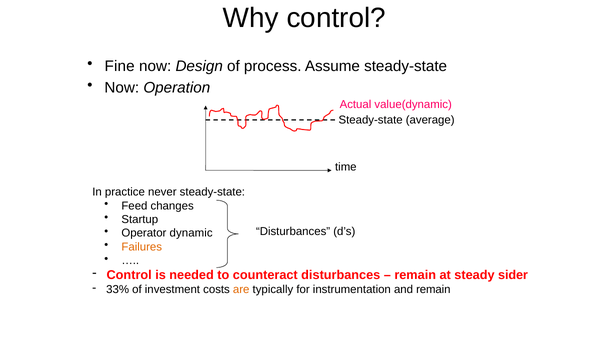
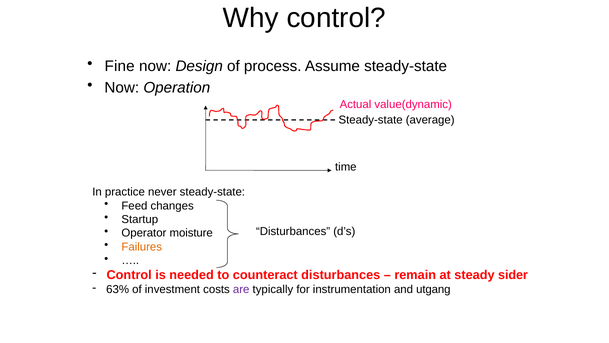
dynamic: dynamic -> moisture (191, 233)
33%: 33% -> 63% (118, 289)
are colour: orange -> purple (241, 289)
and remain: remain -> utgang (433, 289)
